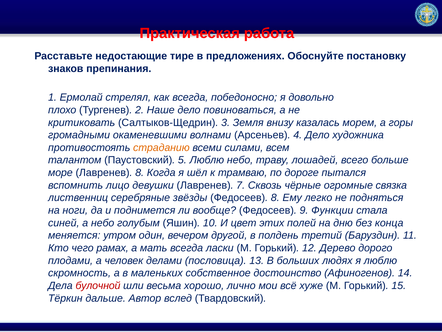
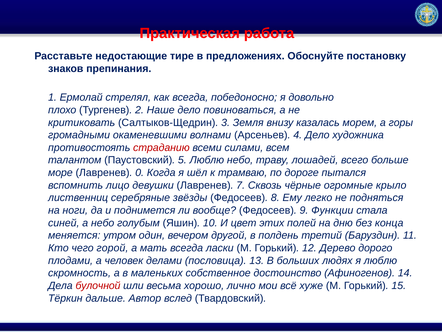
страданию colour: orange -> red (161, 147)
Лавренев 8: 8 -> 0 (140, 172)
связка: связка -> крыло (391, 185)
рамах: рамах -> горой (112, 248)
